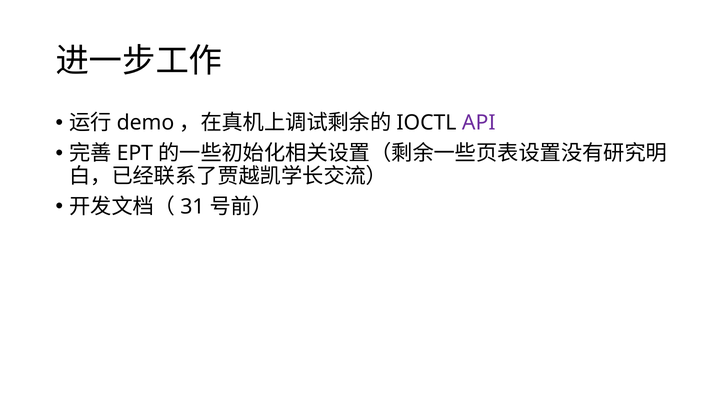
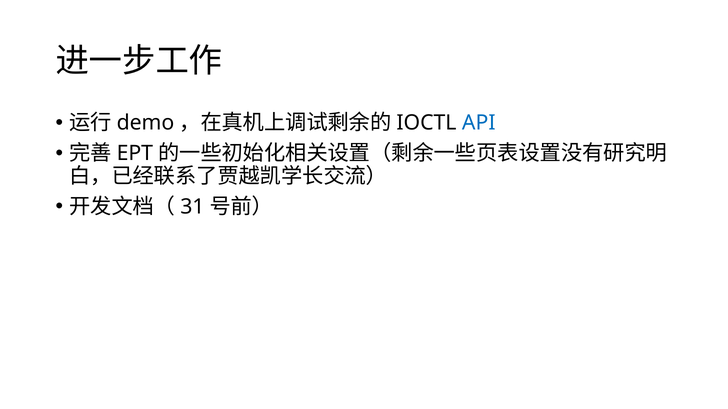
API colour: purple -> blue (479, 123)
